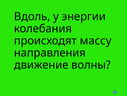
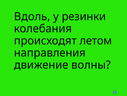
энергии: энергии -> резинки (84, 16)
массу: массу -> летом (96, 40)
